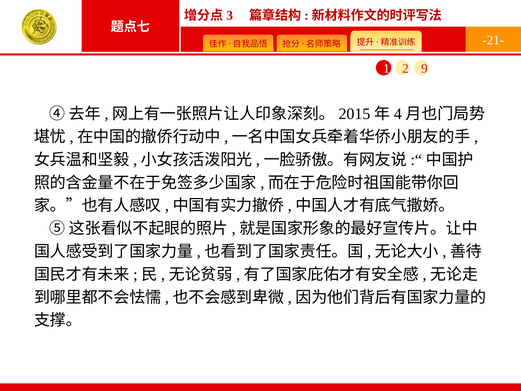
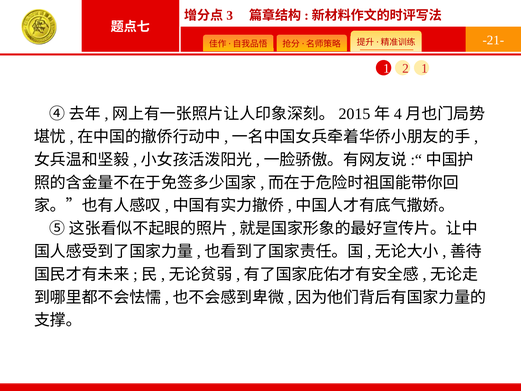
2 9: 9 -> 1 (424, 69)
